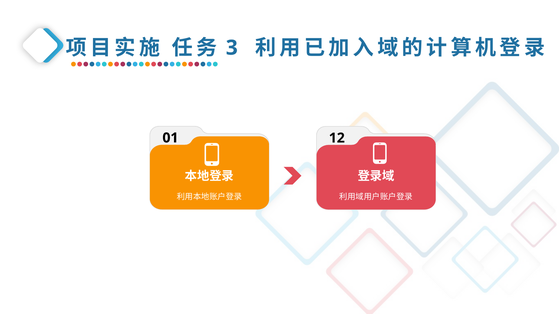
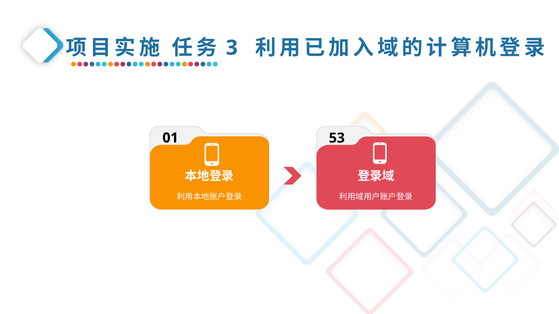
12: 12 -> 53 (337, 138)
